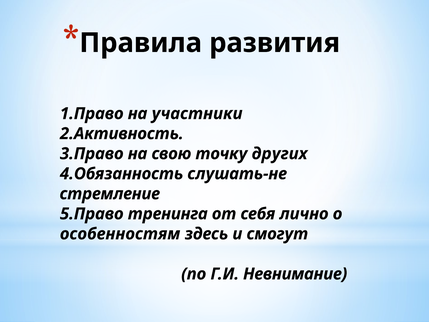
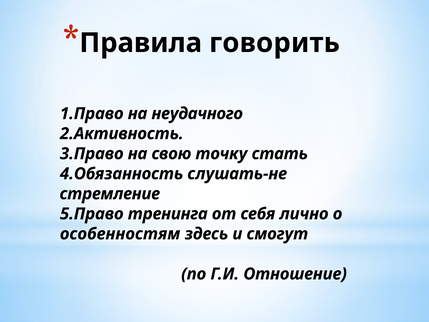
развития: развития -> говорить (274, 43)
участники: участники -> неудачного (197, 114)
других: других -> стать (280, 154)
Невнимание: Невнимание -> Отношение (295, 274)
